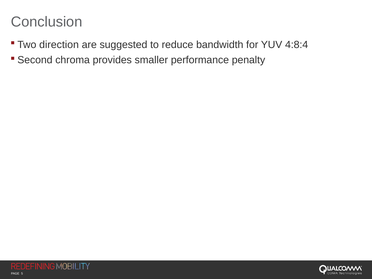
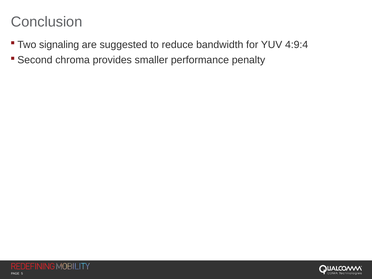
direction: direction -> signaling (59, 45)
4:8:4: 4:8:4 -> 4:9:4 (297, 45)
